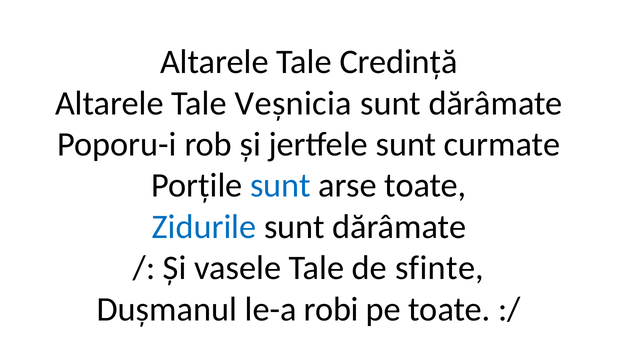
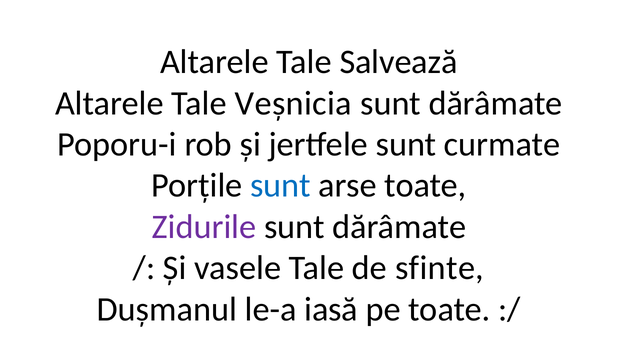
Credință: Credință -> Salvează (399, 62)
Zidurile colour: blue -> purple (204, 227)
robi: robi -> iasă (331, 309)
